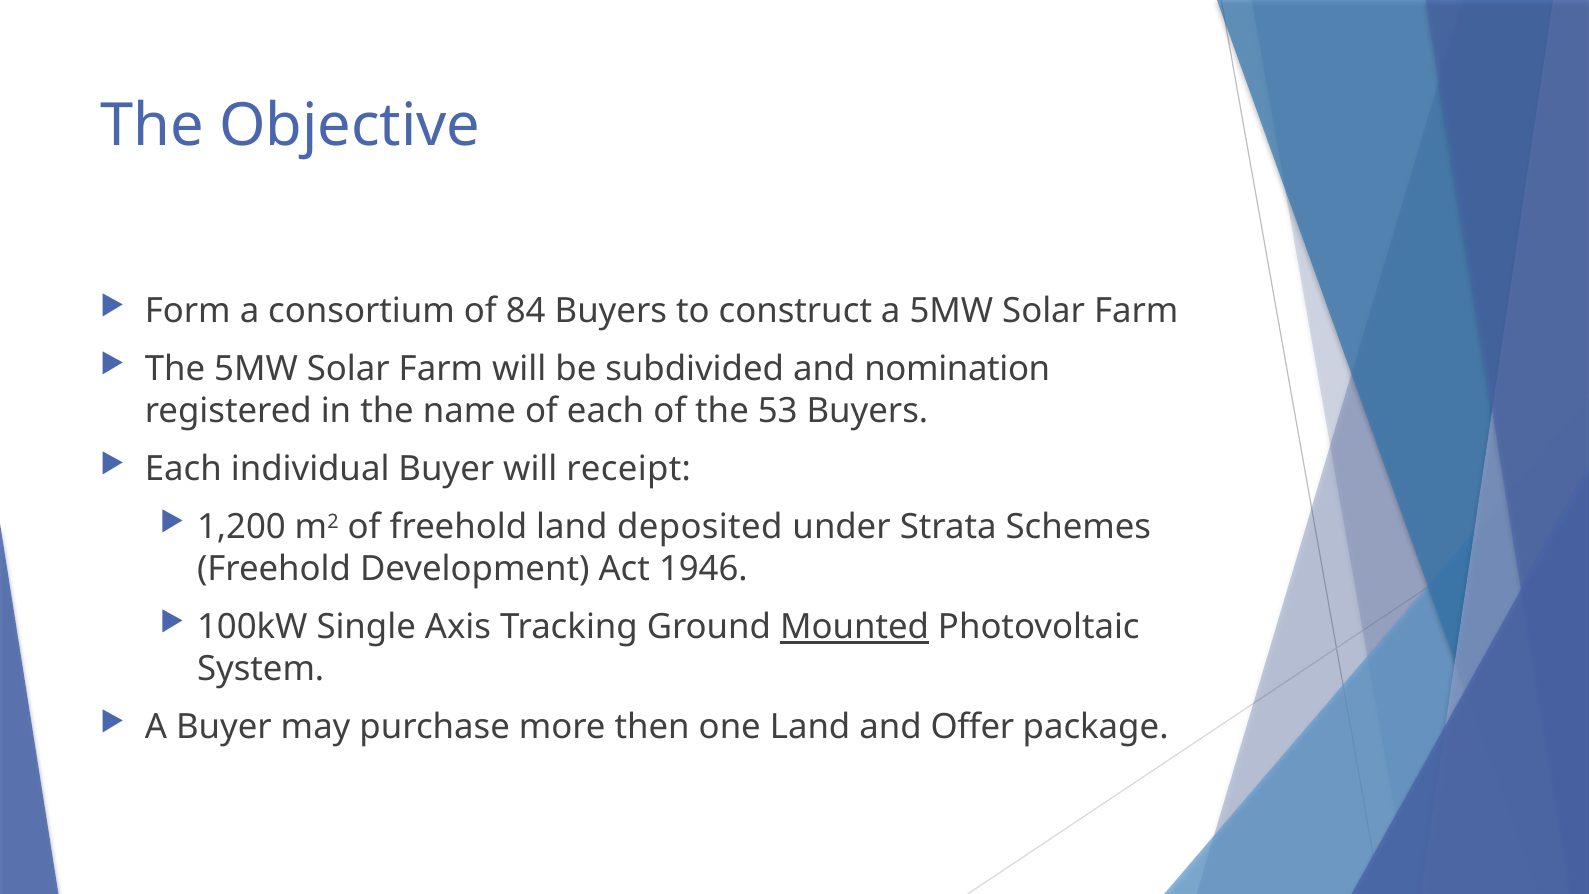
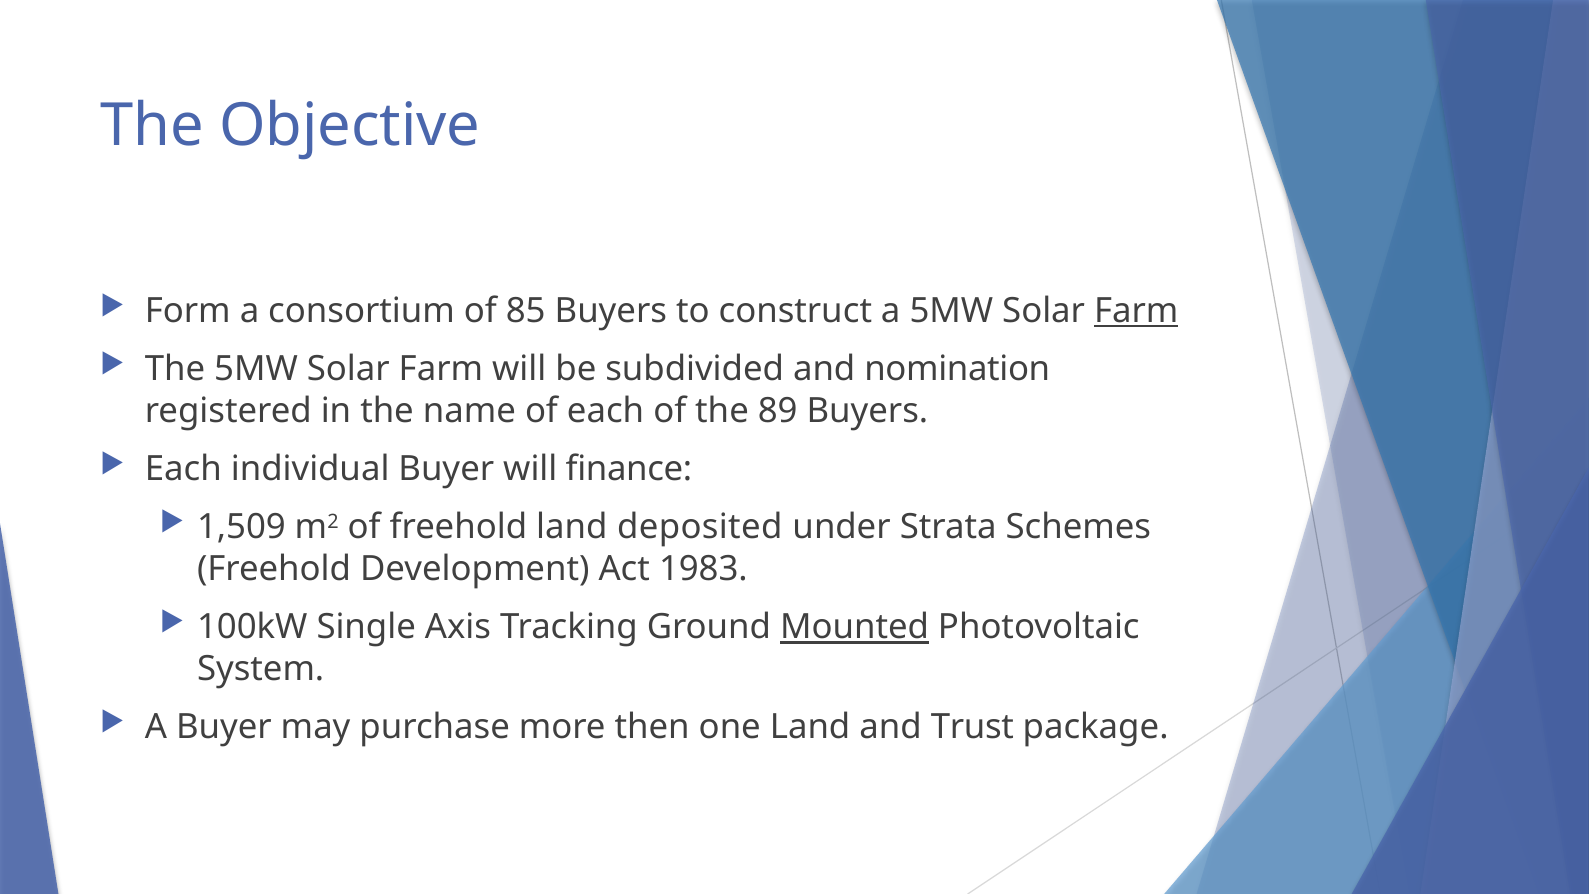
84: 84 -> 85 (526, 311)
Farm underline: none -> present (1136, 311)
53: 53 -> 89 (778, 411)
receipt: receipt -> finance (629, 469)
1,200: 1,200 -> 1,509 (241, 527)
1946: 1946 -> 1983 (703, 569)
Offer: Offer -> Trust (972, 727)
